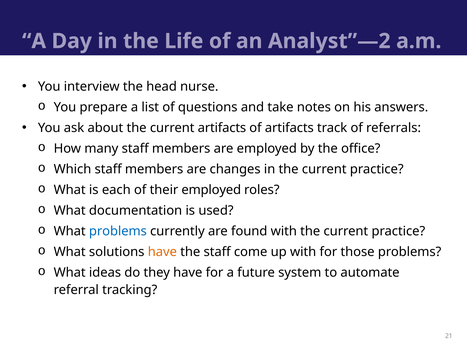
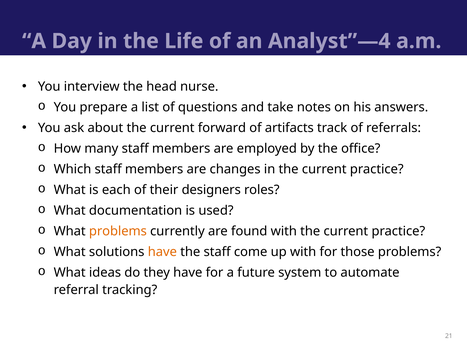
Analyst”—2: Analyst”—2 -> Analyst”—4 (329, 41)
current artifacts: artifacts -> forward (222, 128)
their employed: employed -> designers (211, 190)
problems colour: blue -> orange (118, 231)
